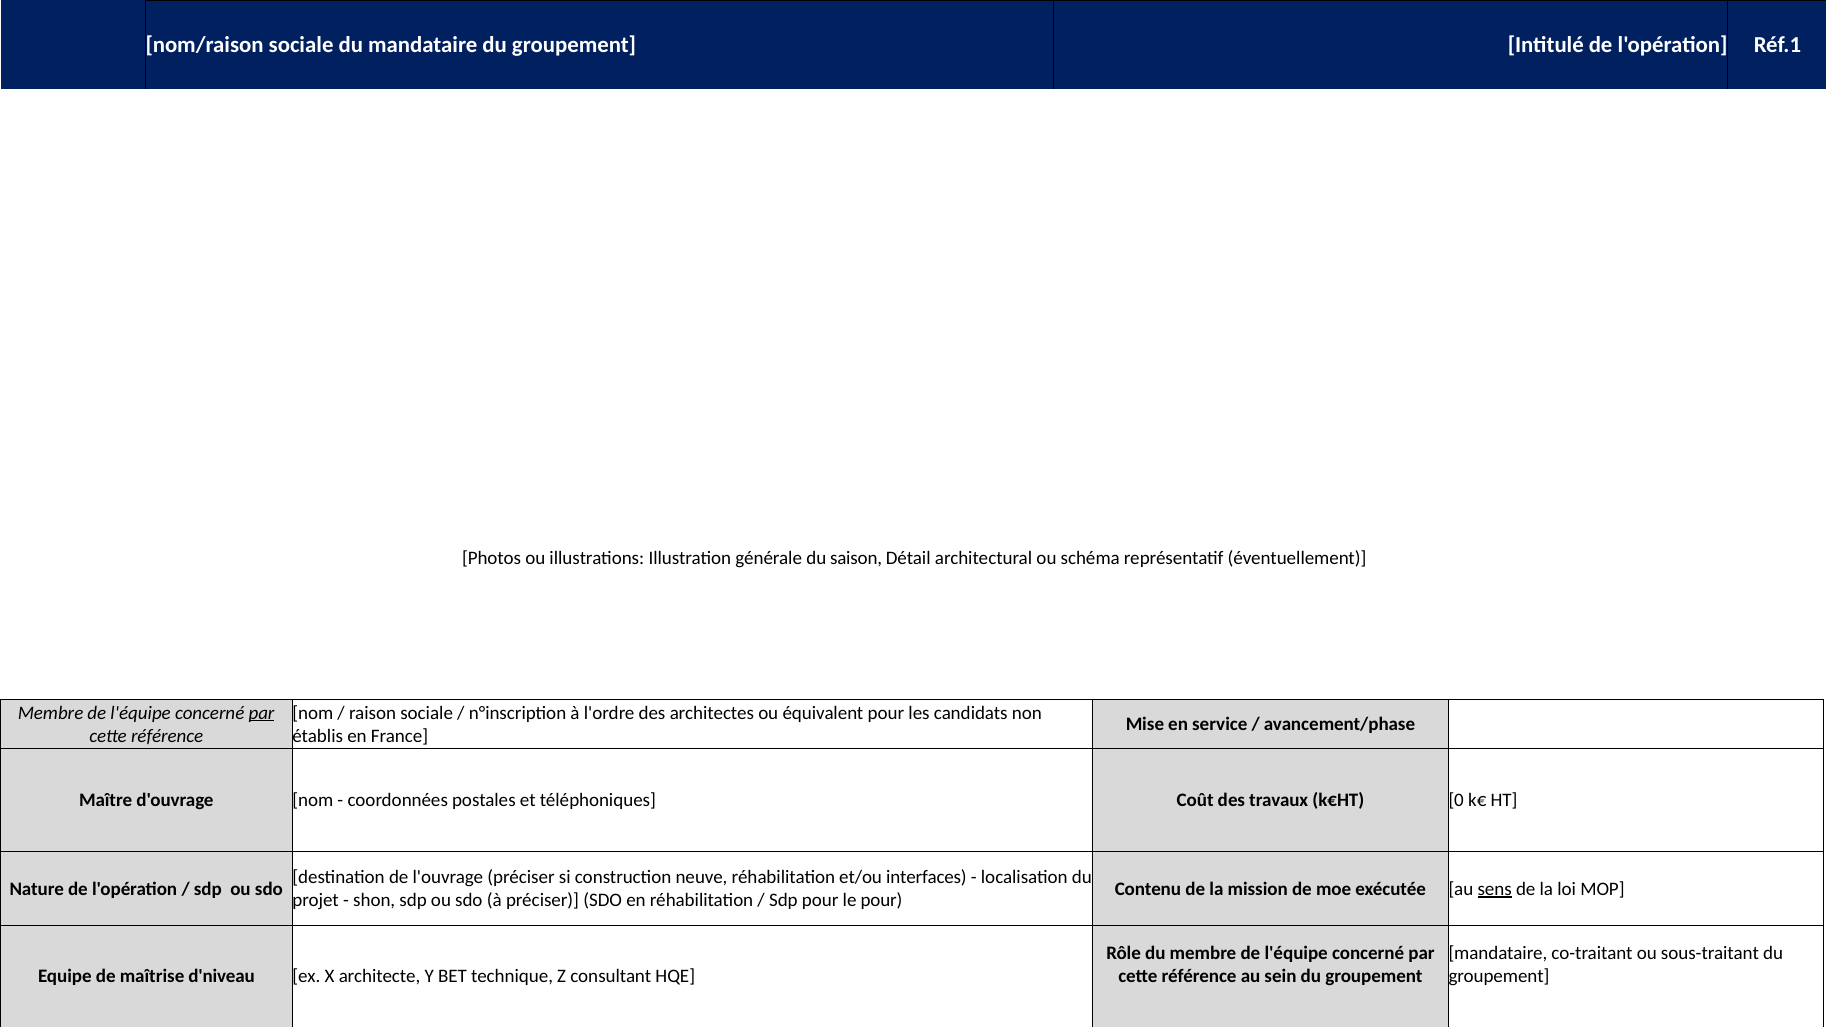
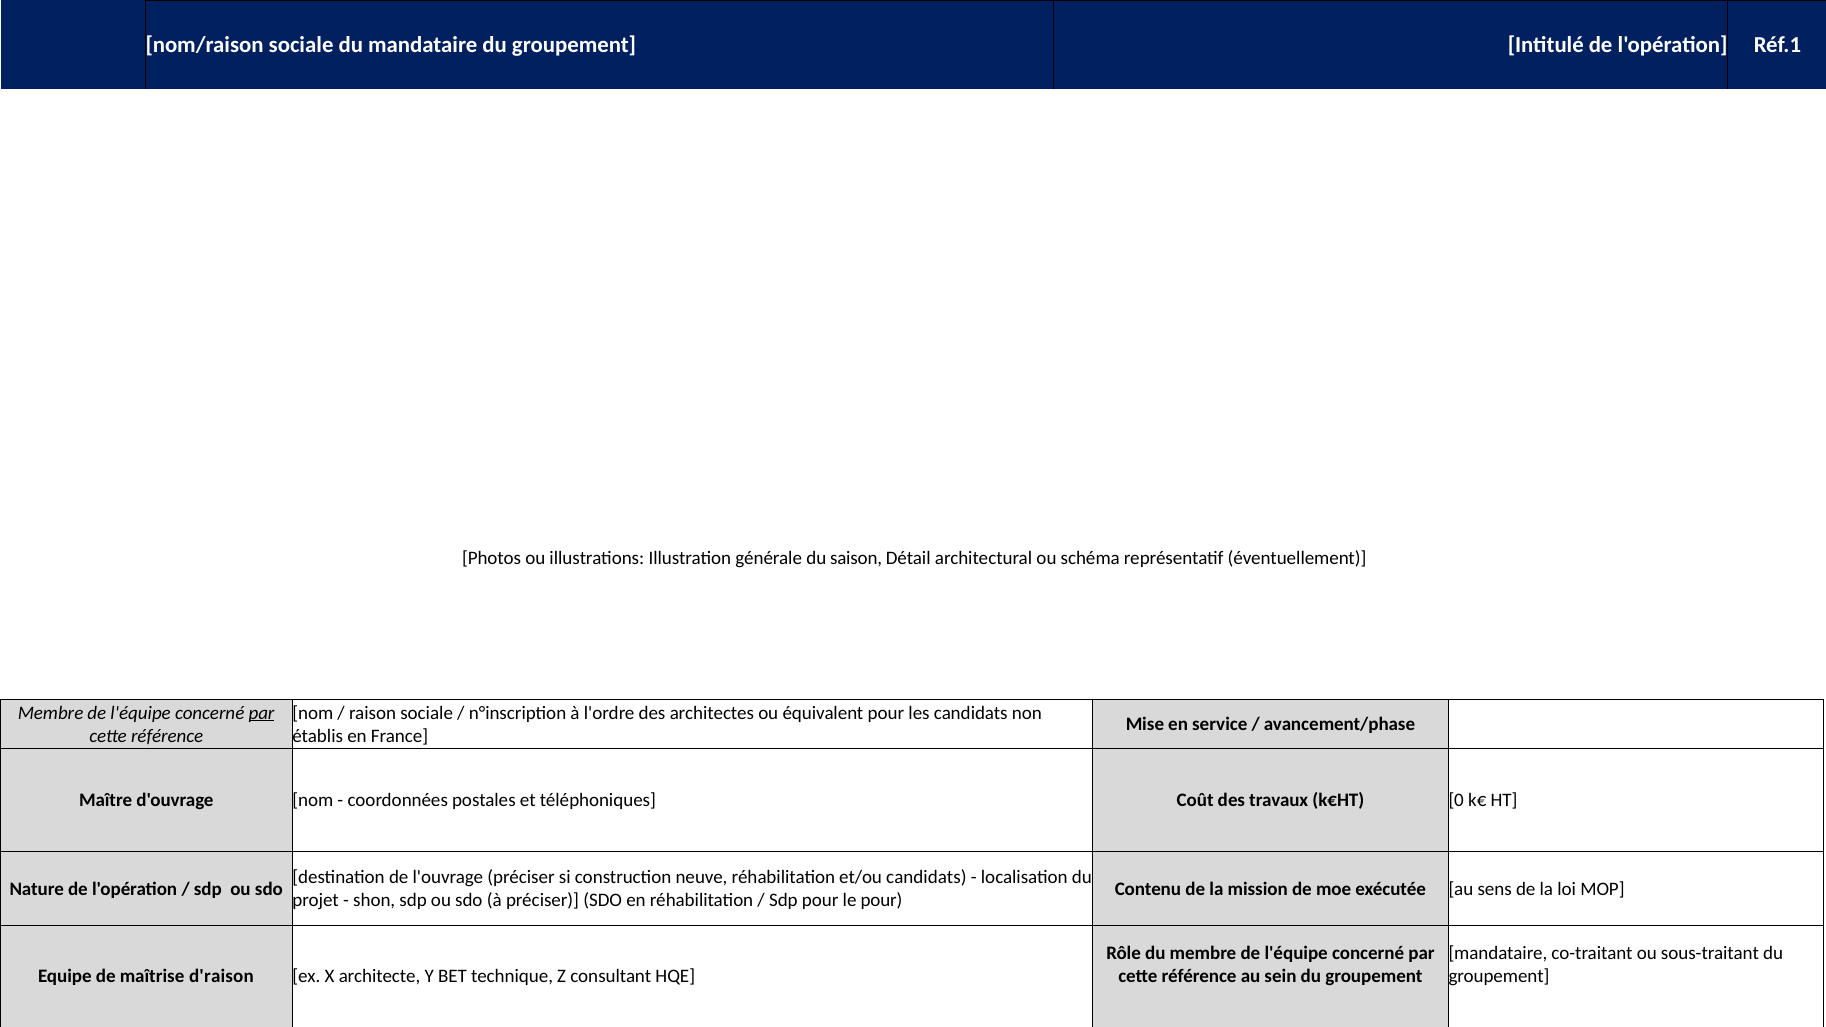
et/ou interfaces: interfaces -> candidats (926, 877)
sens underline: present -> none (1495, 889)
d'niveau: d'niveau -> d'raison (221, 977)
